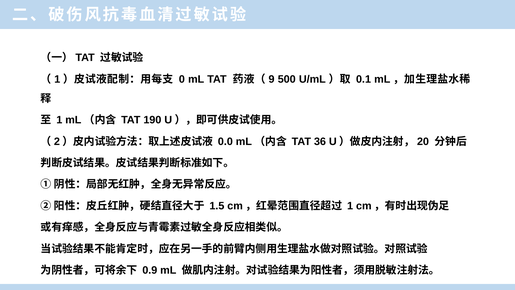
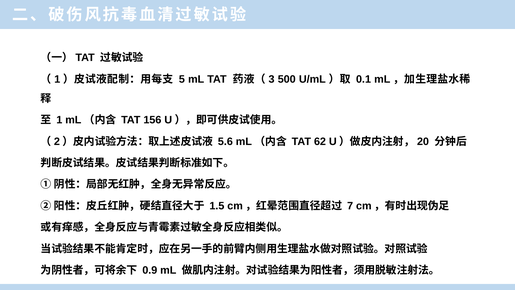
0: 0 -> 5 (182, 79)
9: 9 -> 3 (272, 79)
190: 190 -> 156 (152, 120)
0.0: 0.0 -> 5.6 (225, 141)
36: 36 -> 62 (320, 141)
1: 1 -> 7 (350, 206)
